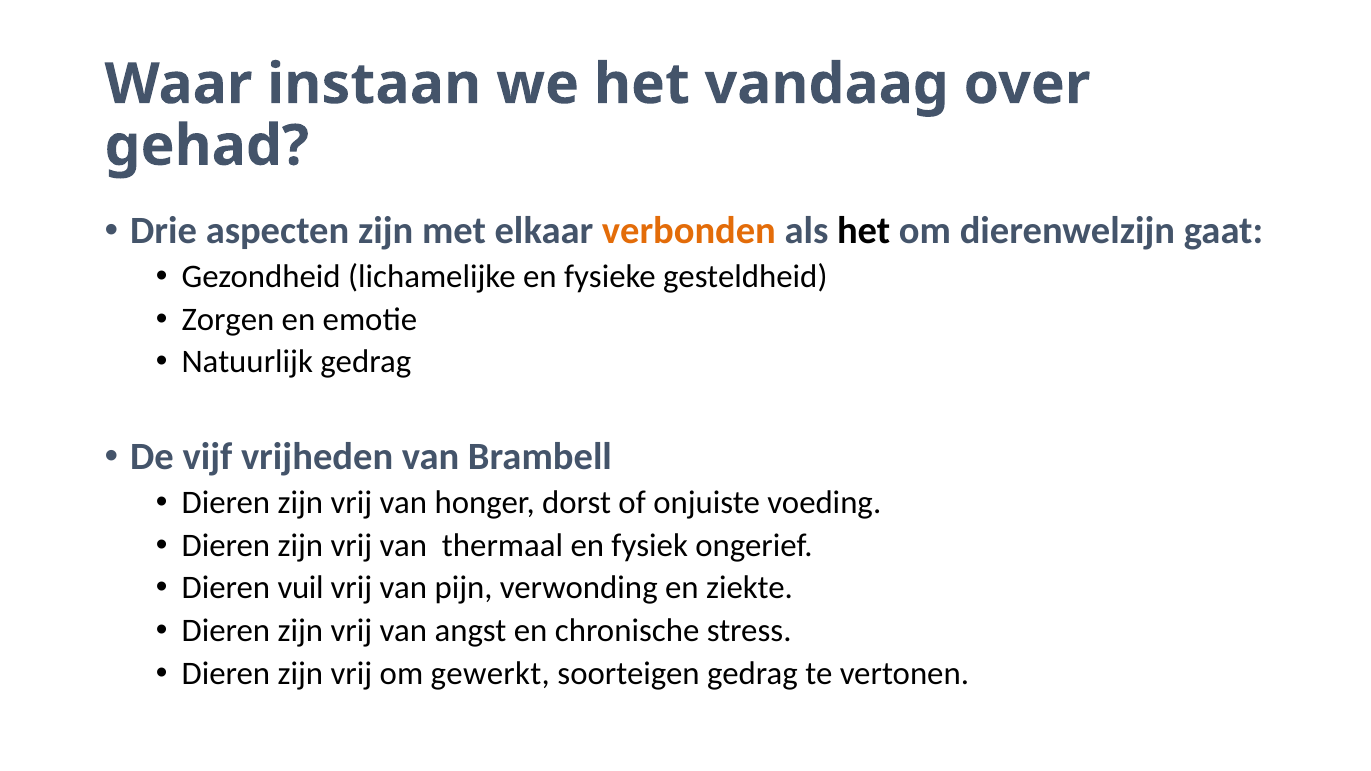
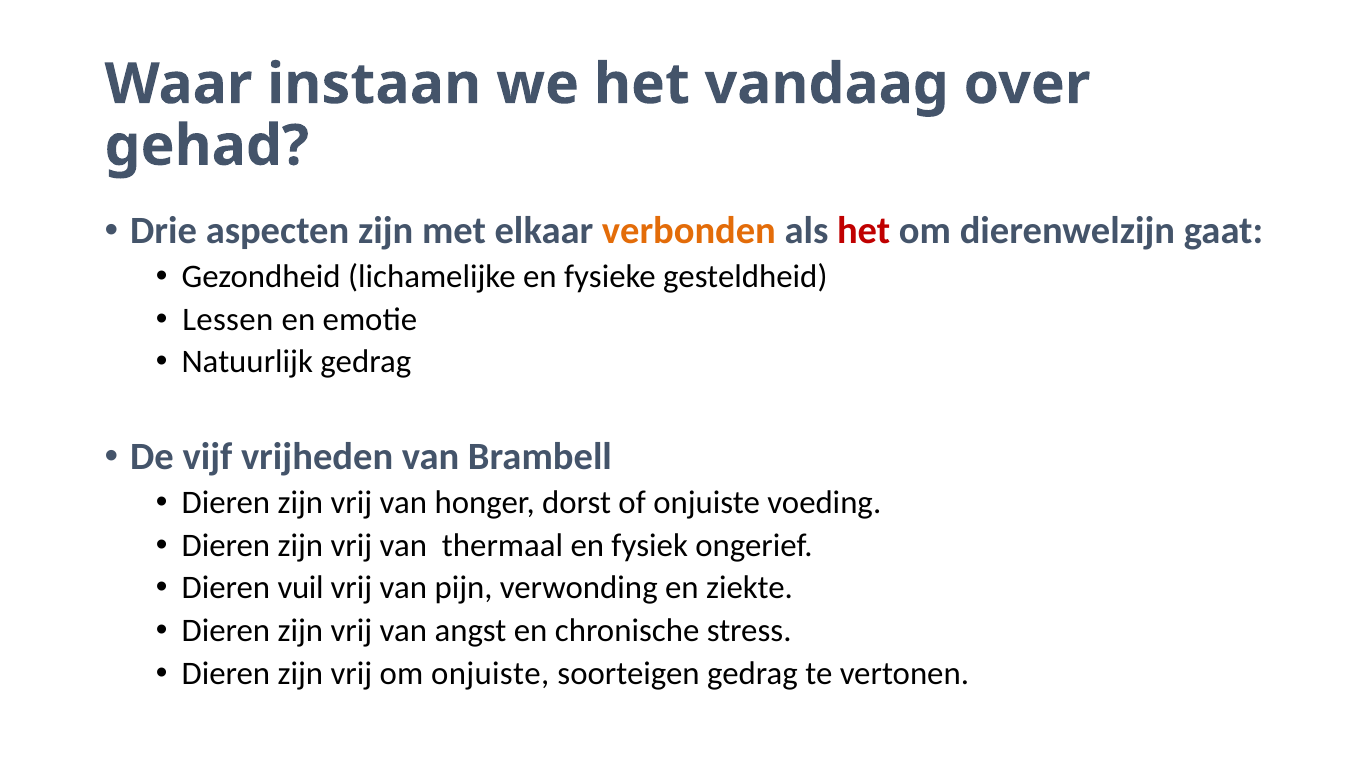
het colour: black -> red (864, 231)
Zorgen: Zorgen -> Lessen (228, 319)
om gewerkt: gewerkt -> onjuiste (490, 673)
